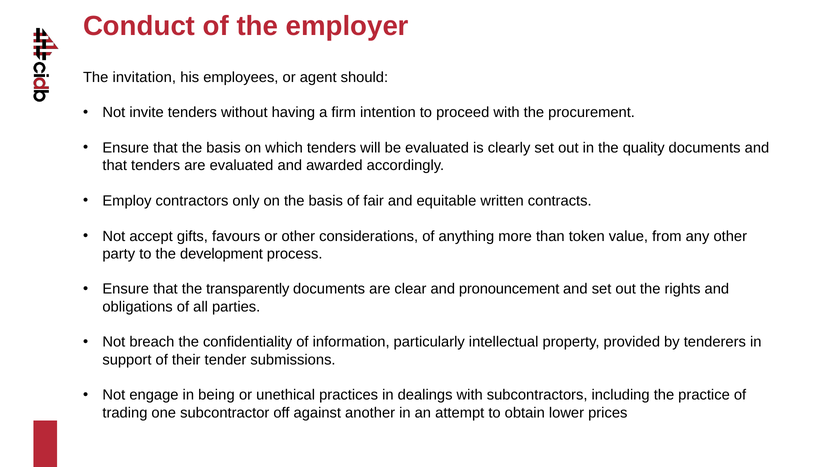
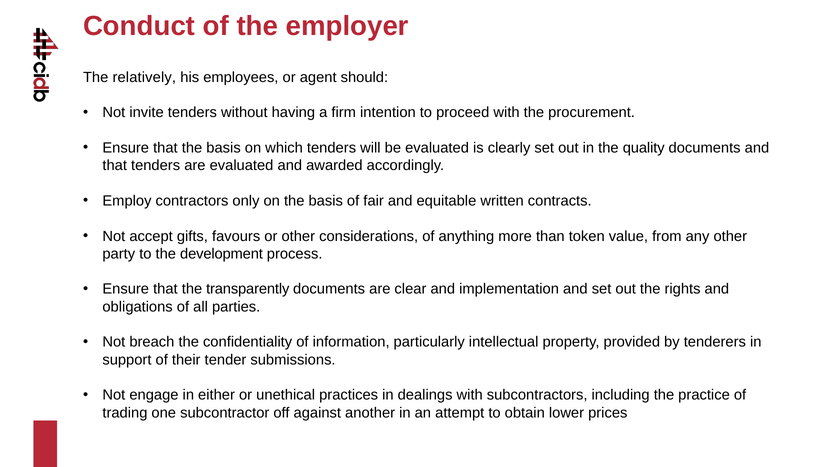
invitation: invitation -> relatively (144, 77)
pronouncement: pronouncement -> implementation (509, 289)
being: being -> either (217, 395)
